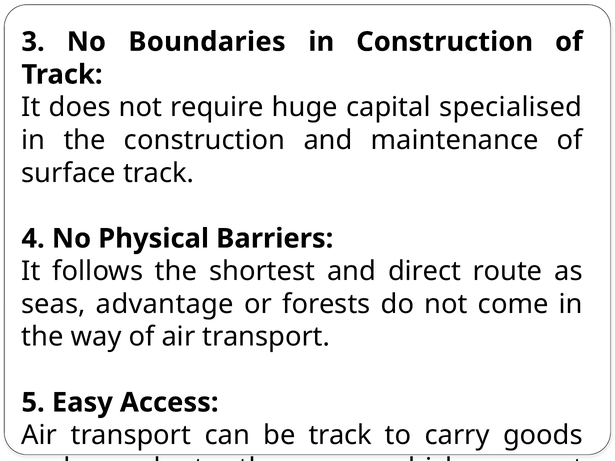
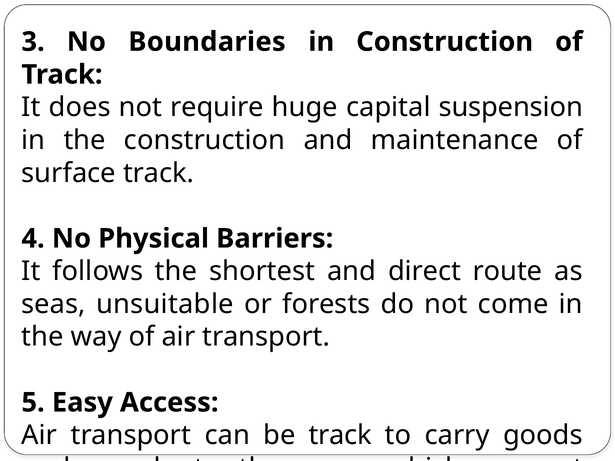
specialised: specialised -> suspension (511, 107)
advantage: advantage -> unsuitable (165, 304)
